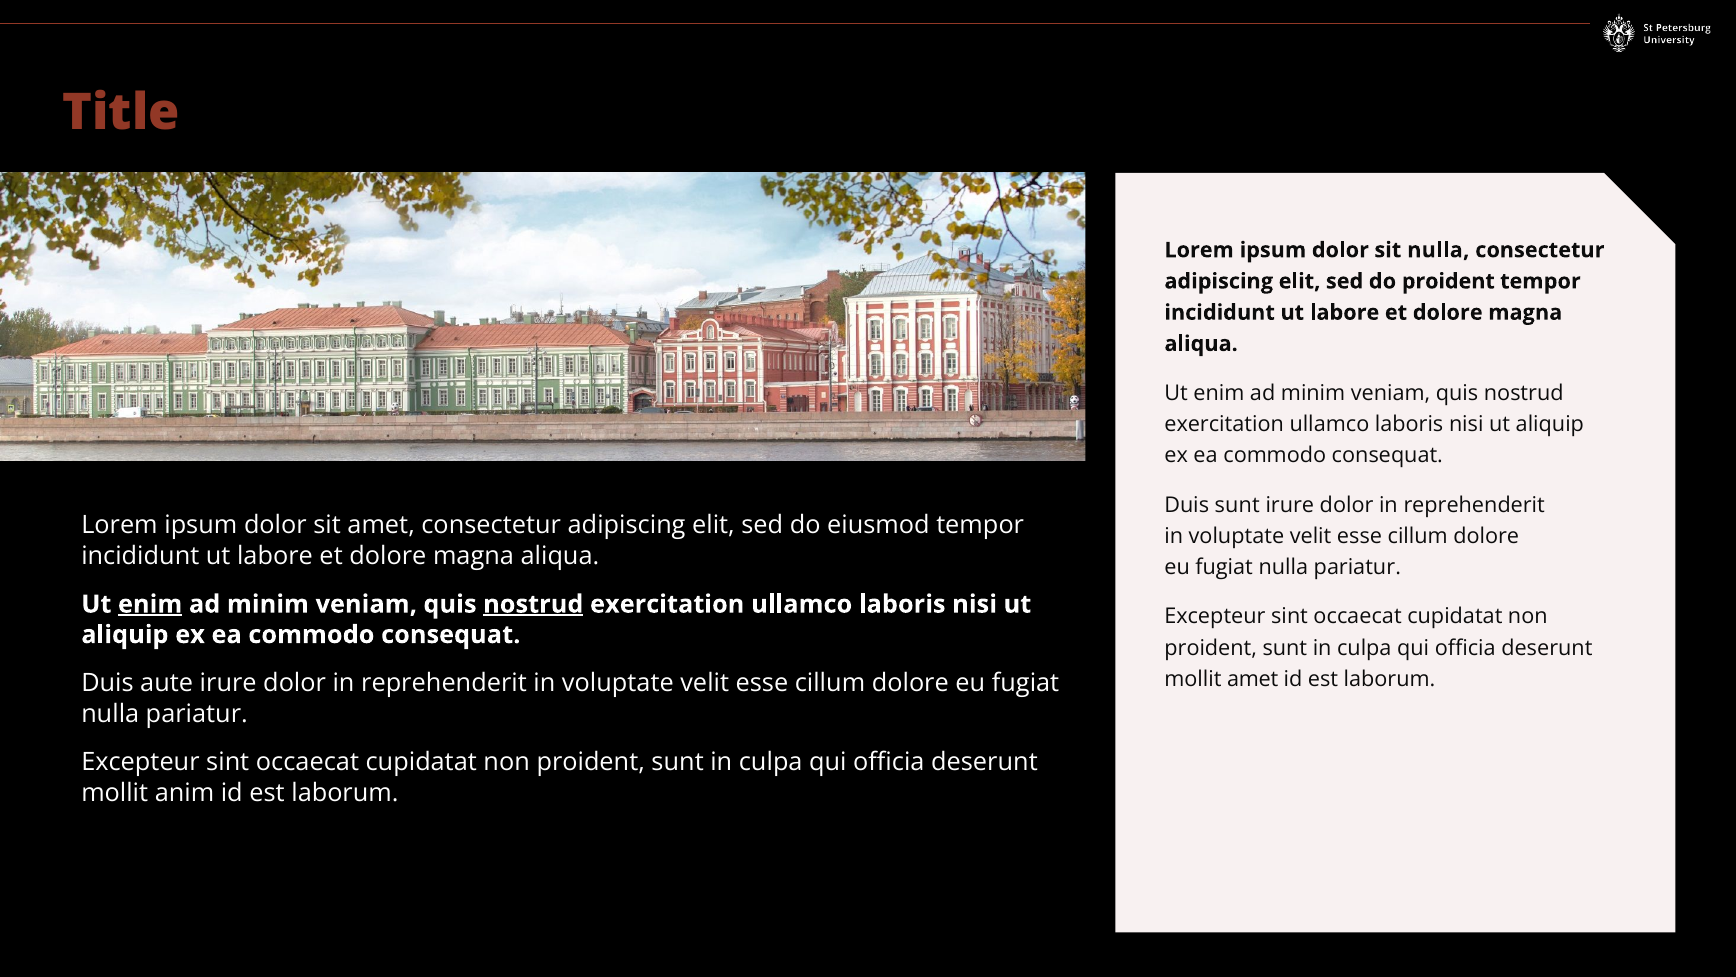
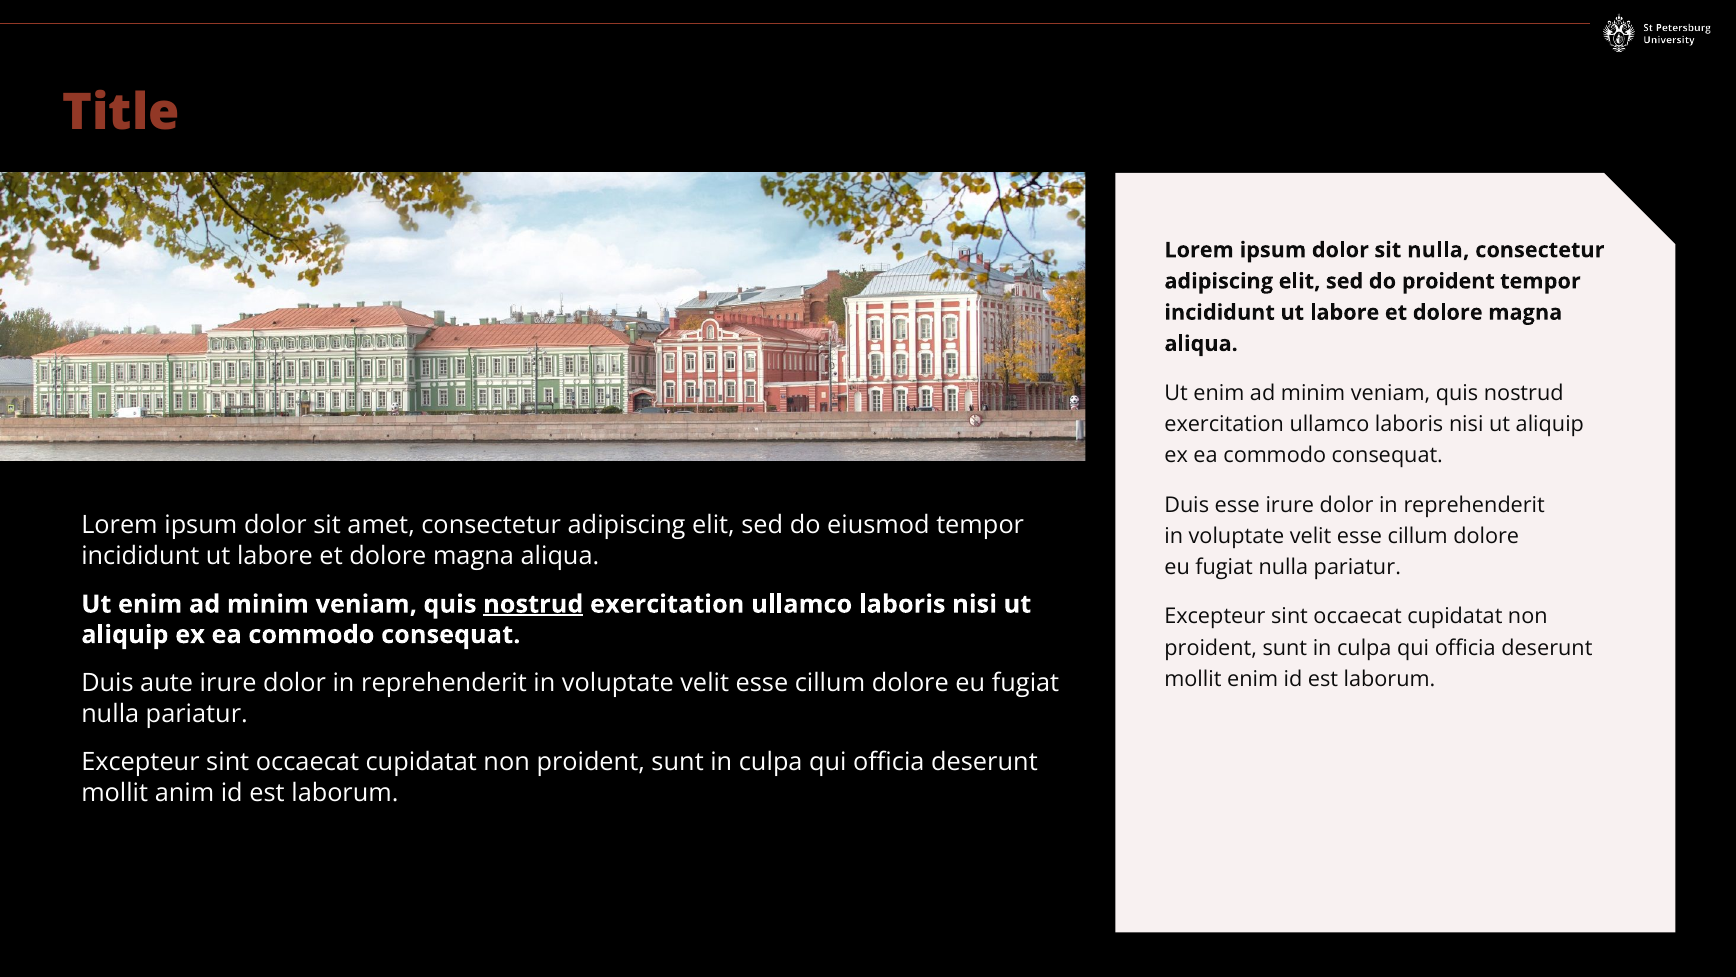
Duis sunt: sunt -> esse (1237, 505)
enim underline: present -> none (150, 604)
mollit amet: amet -> enim (1253, 679)
